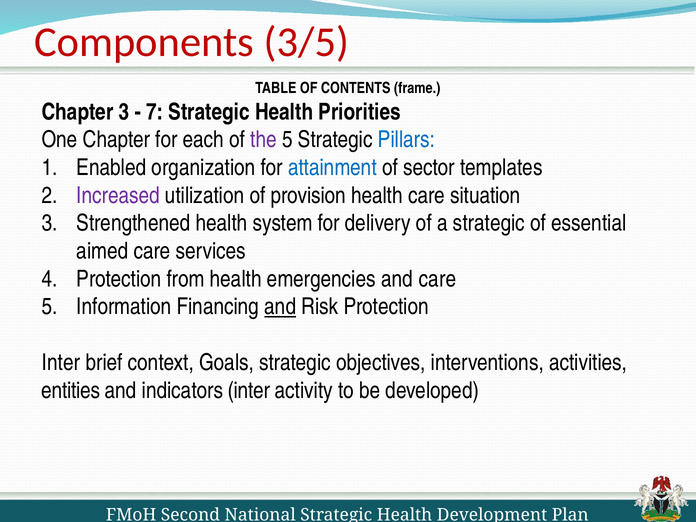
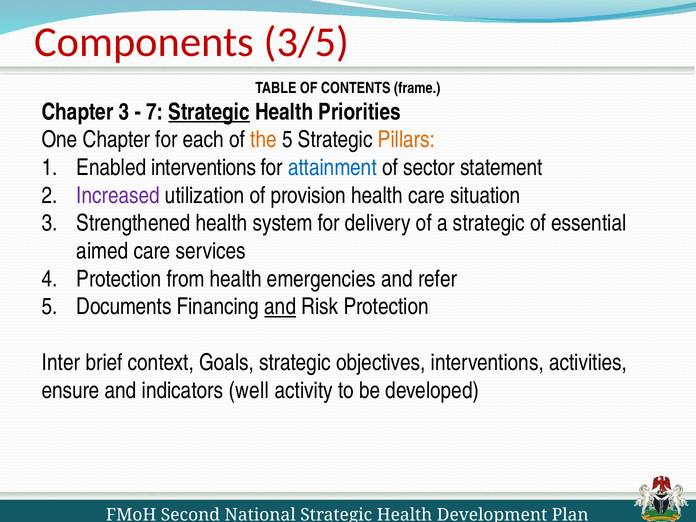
Strategic underline: none -> present (209, 112)
the colour: purple -> orange (264, 140)
Pillars colour: blue -> orange (406, 140)
Enabled organization: organization -> interventions (204, 168)
templates: templates -> statement (501, 168)
and care: care -> refer (438, 279)
Information: Information -> Documents (124, 307)
entities: entities -> ensure (71, 390)
indicators inter: inter -> well (249, 390)
